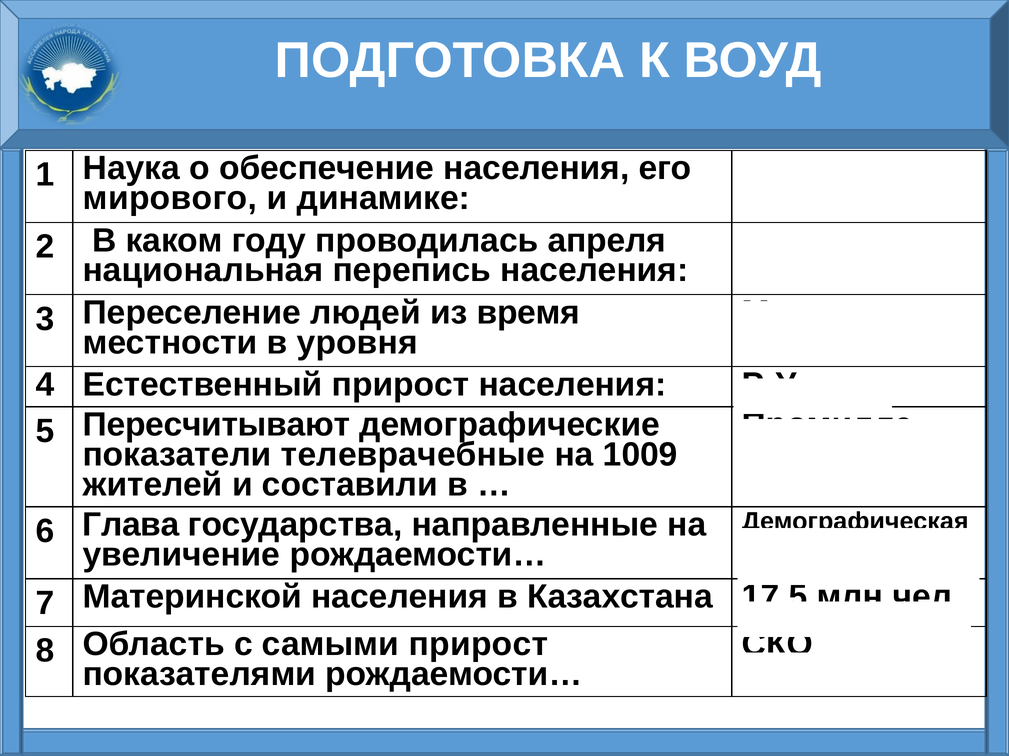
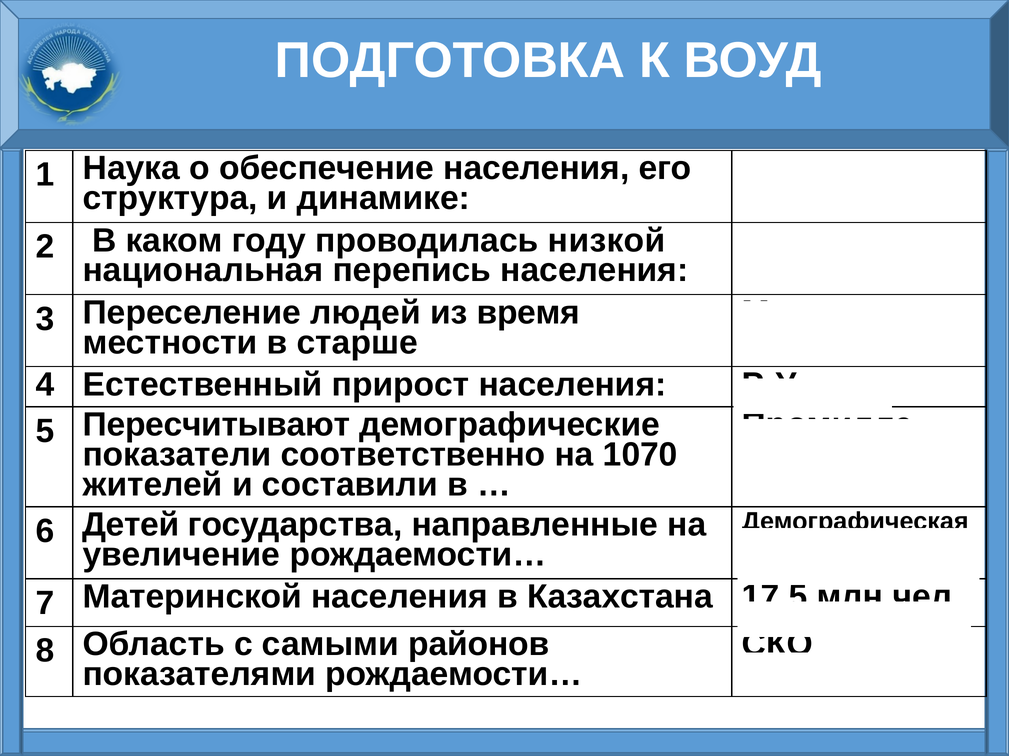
мирового: мирового -> структура (170, 199)
апреля: апреля -> низкой (607, 241)
уровня: уровня -> старше (357, 343)
телеврачебные: телеврачебные -> соответственно (413, 455)
1009: 1009 -> 1070 (640, 455)
Глава: Глава -> Детей (131, 525)
самыми прирост: прирост -> районов (479, 645)
